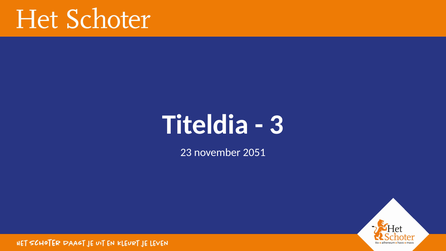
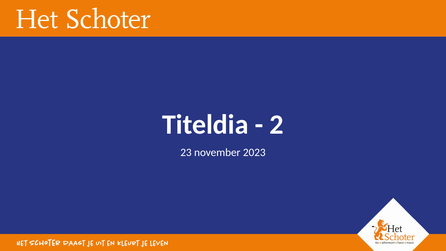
3: 3 -> 2 (277, 124)
2051: 2051 -> 2023 (254, 152)
